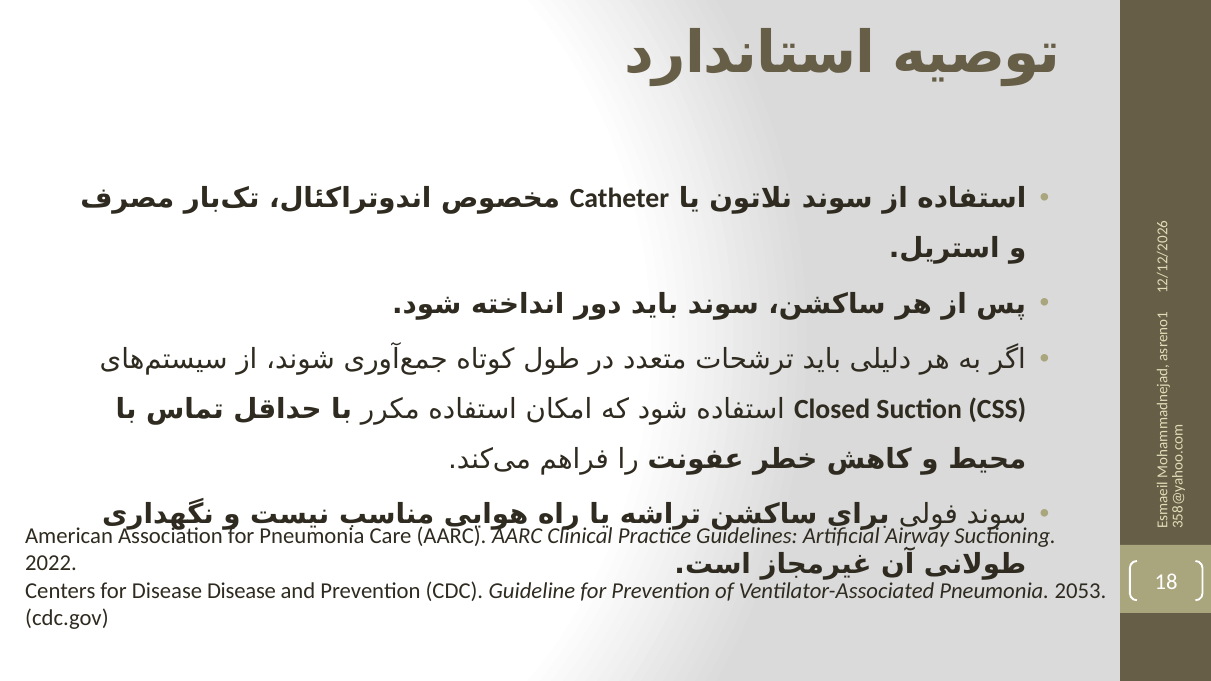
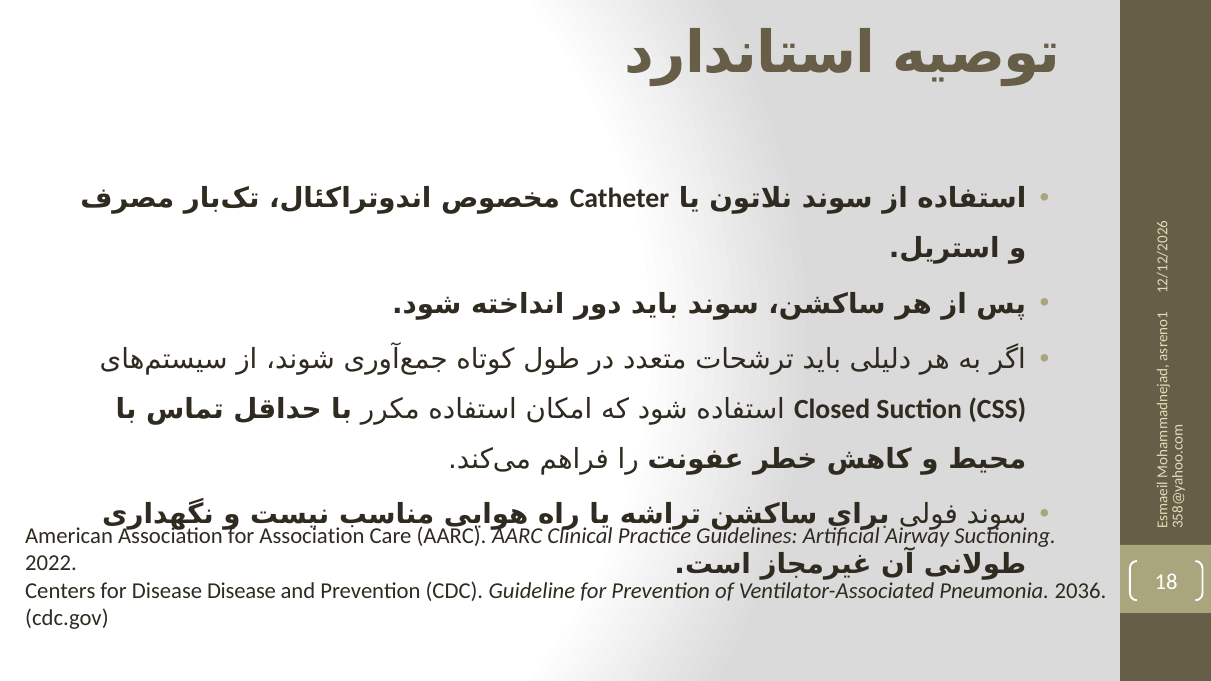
for Pneumonia: Pneumonia -> Association (312, 536)
2053: 2053 -> 2036 (1080, 591)
